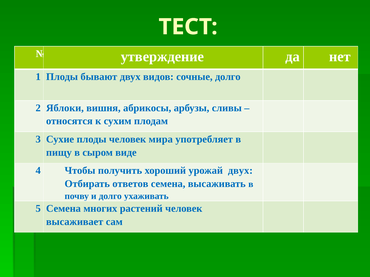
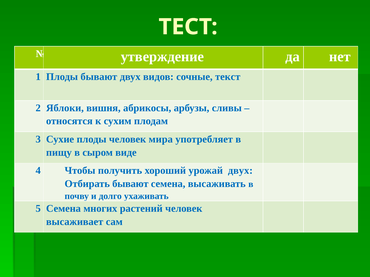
сочные долго: долго -> текст (228, 77)
Отбирать ответов: ответов -> бывают (130, 184)
